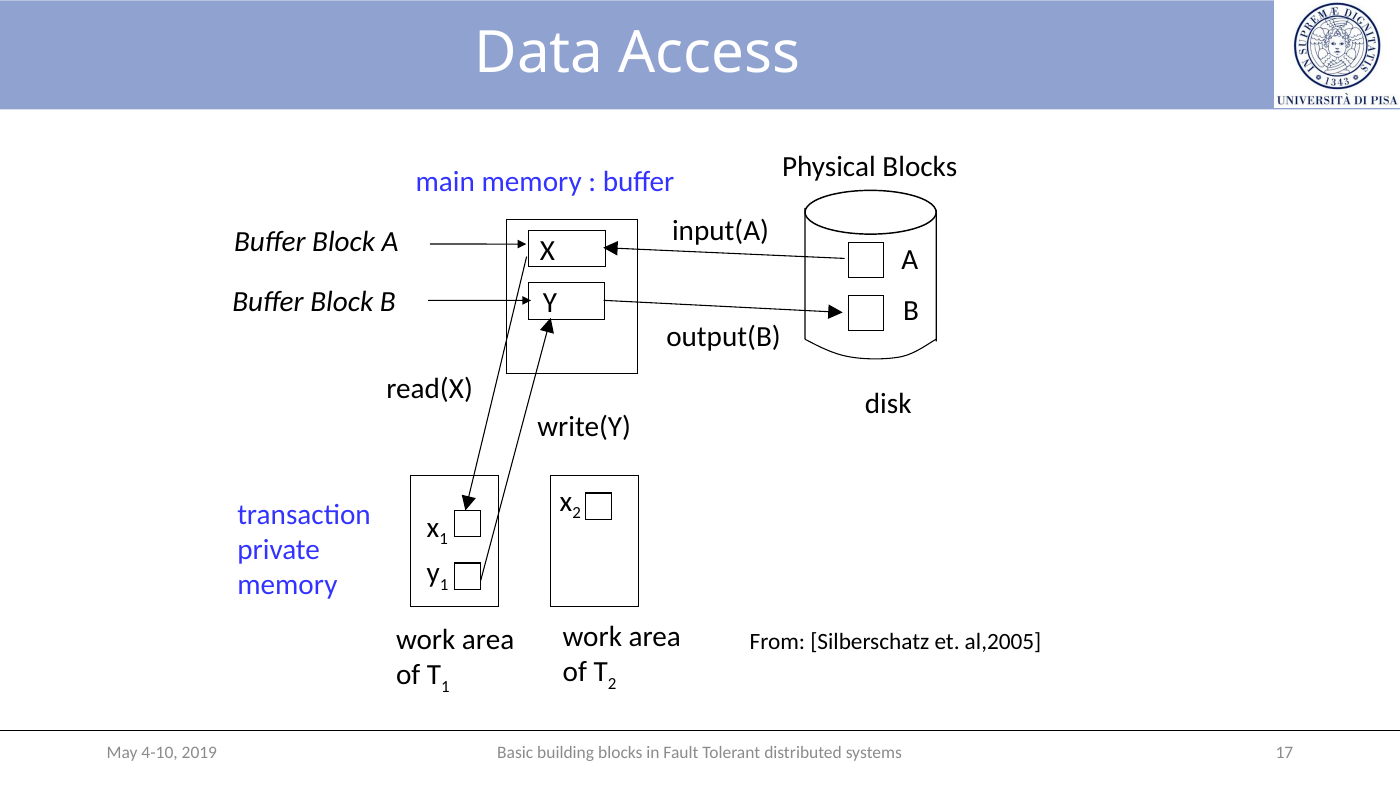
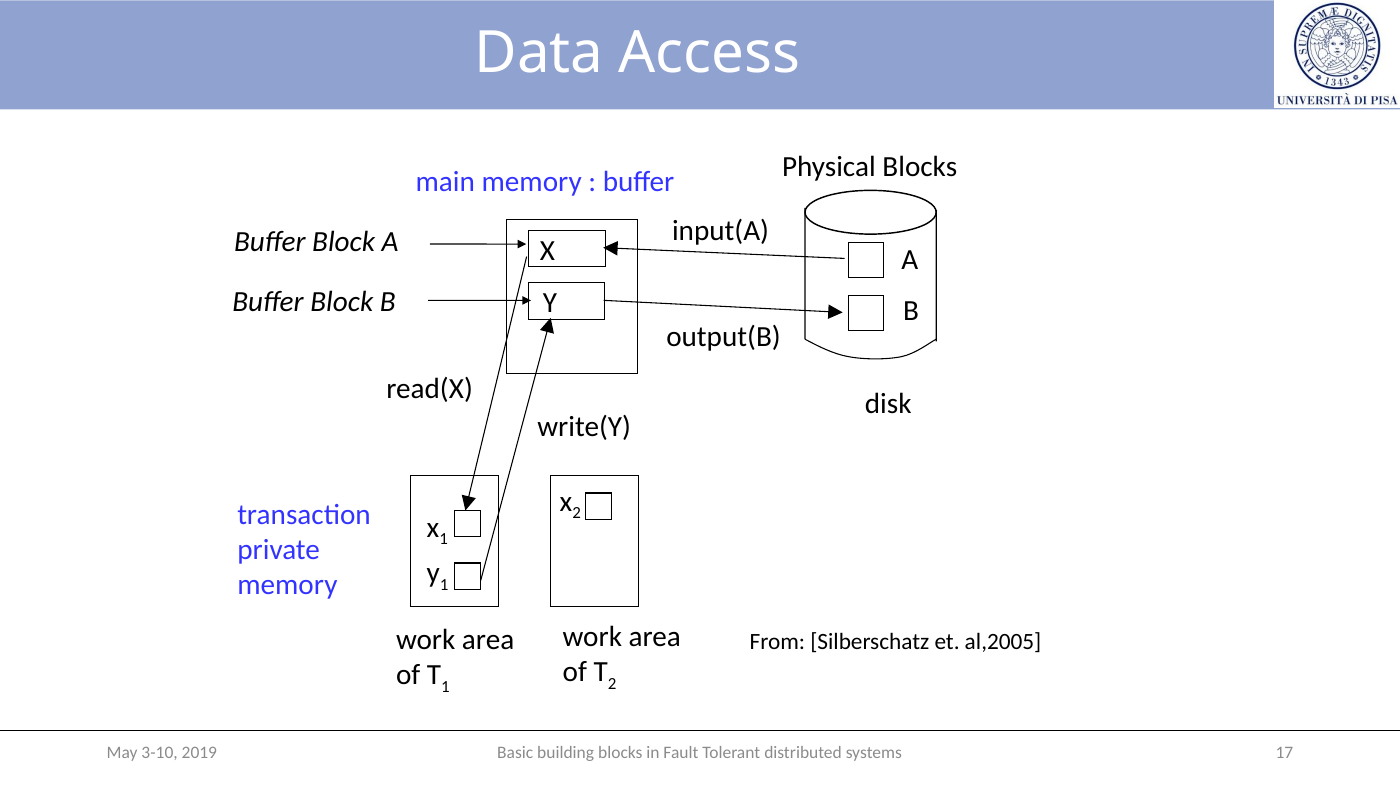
4-10: 4-10 -> 3-10 (160, 752)
